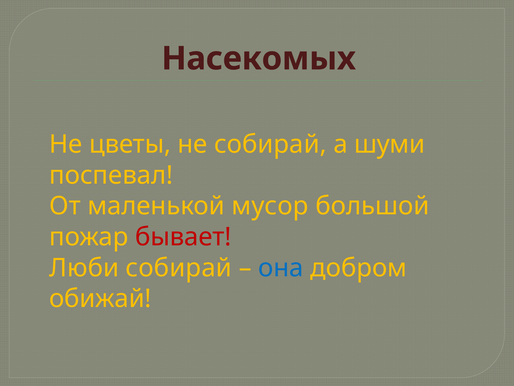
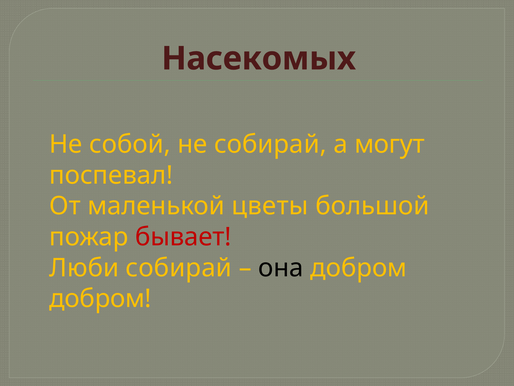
цветы: цветы -> собой (130, 144)
шуми: шуми -> могут (390, 144)
мусор: мусор -> цветы (270, 206)
она colour: blue -> black (281, 268)
обижай: обижай -> добром (100, 298)
